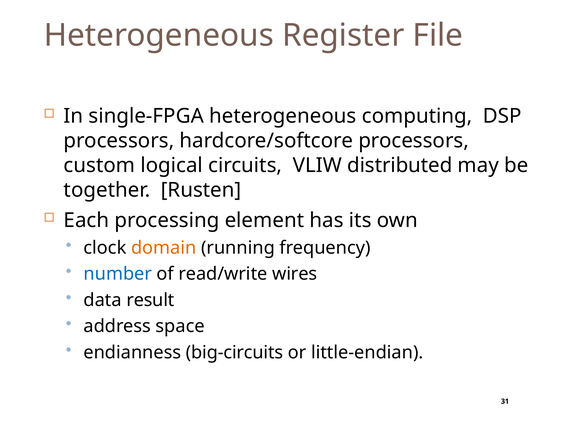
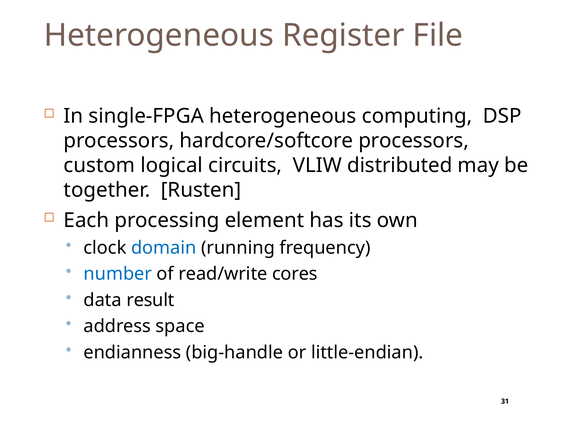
domain colour: orange -> blue (164, 248)
wires: wires -> cores (295, 274)
big-circuits: big-circuits -> big-handle (234, 352)
